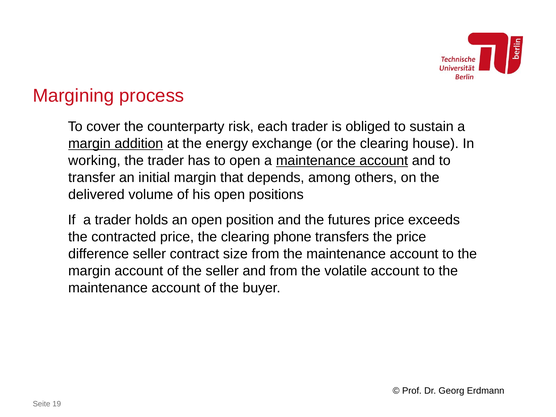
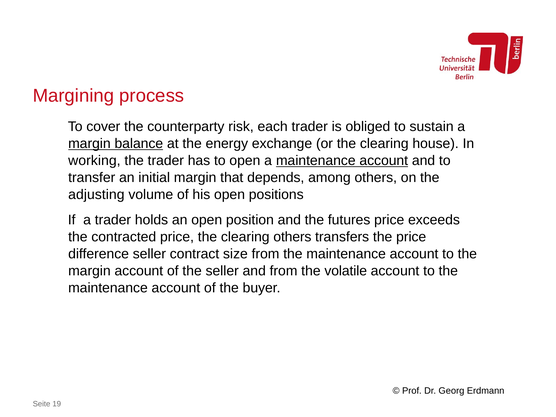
addition: addition -> balance (139, 144)
delivered: delivered -> adjusting (96, 195)
clearing phone: phone -> others (292, 237)
